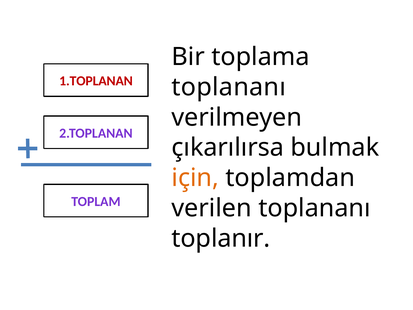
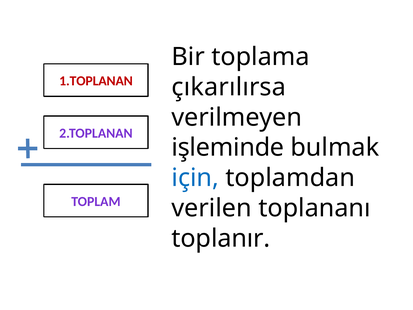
toplananı: toplananı -> çıkarılırsa (229, 87)
çıkarılırsa: çıkarılırsa -> işleminde (228, 148)
için colour: orange -> blue (195, 178)
